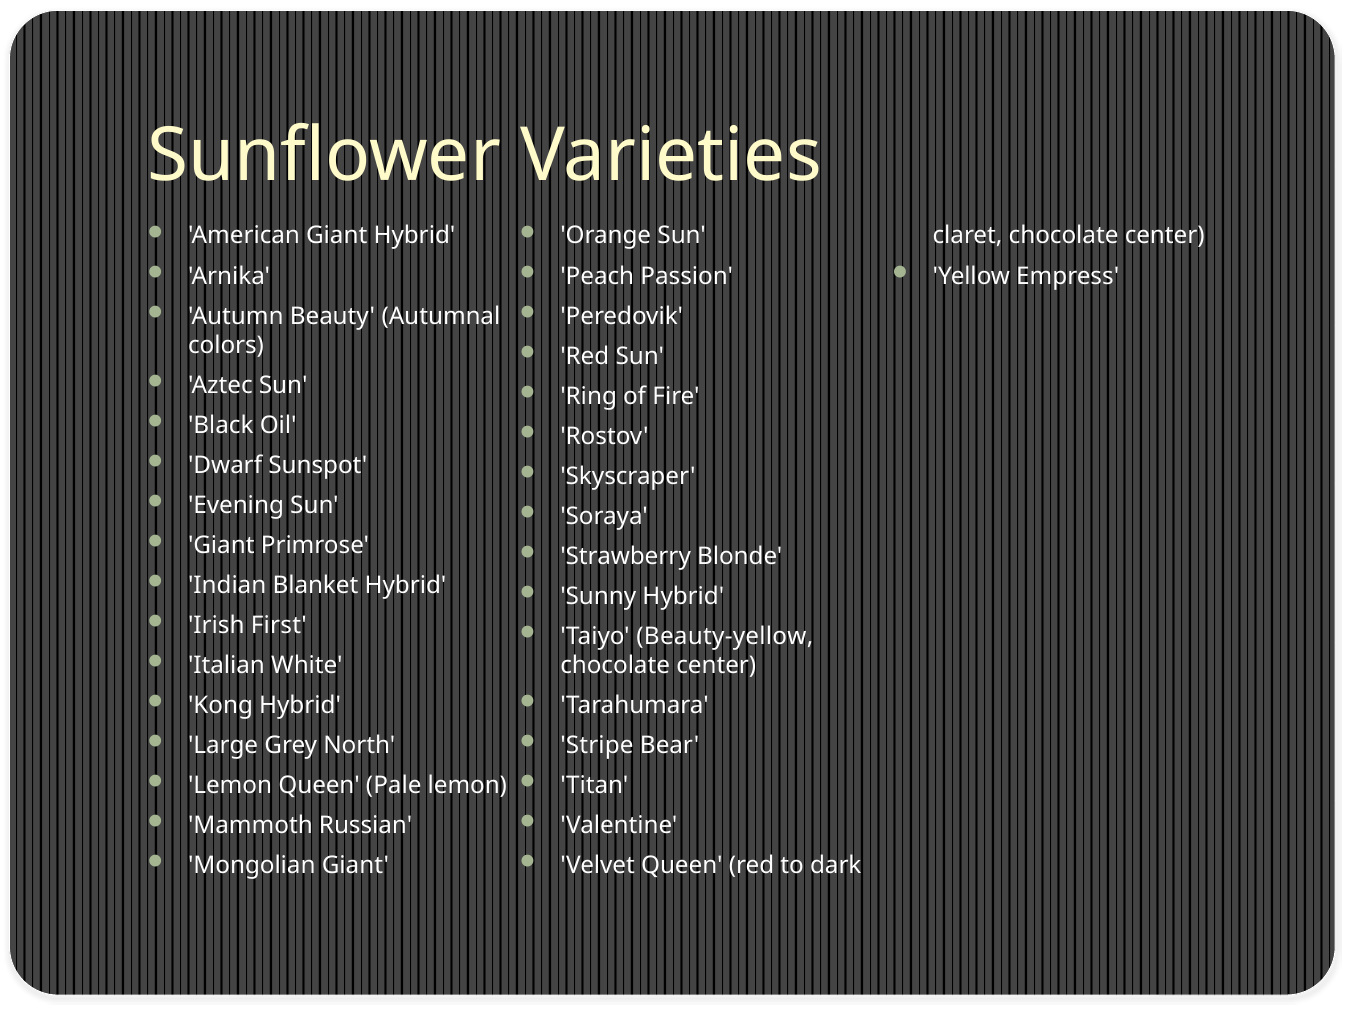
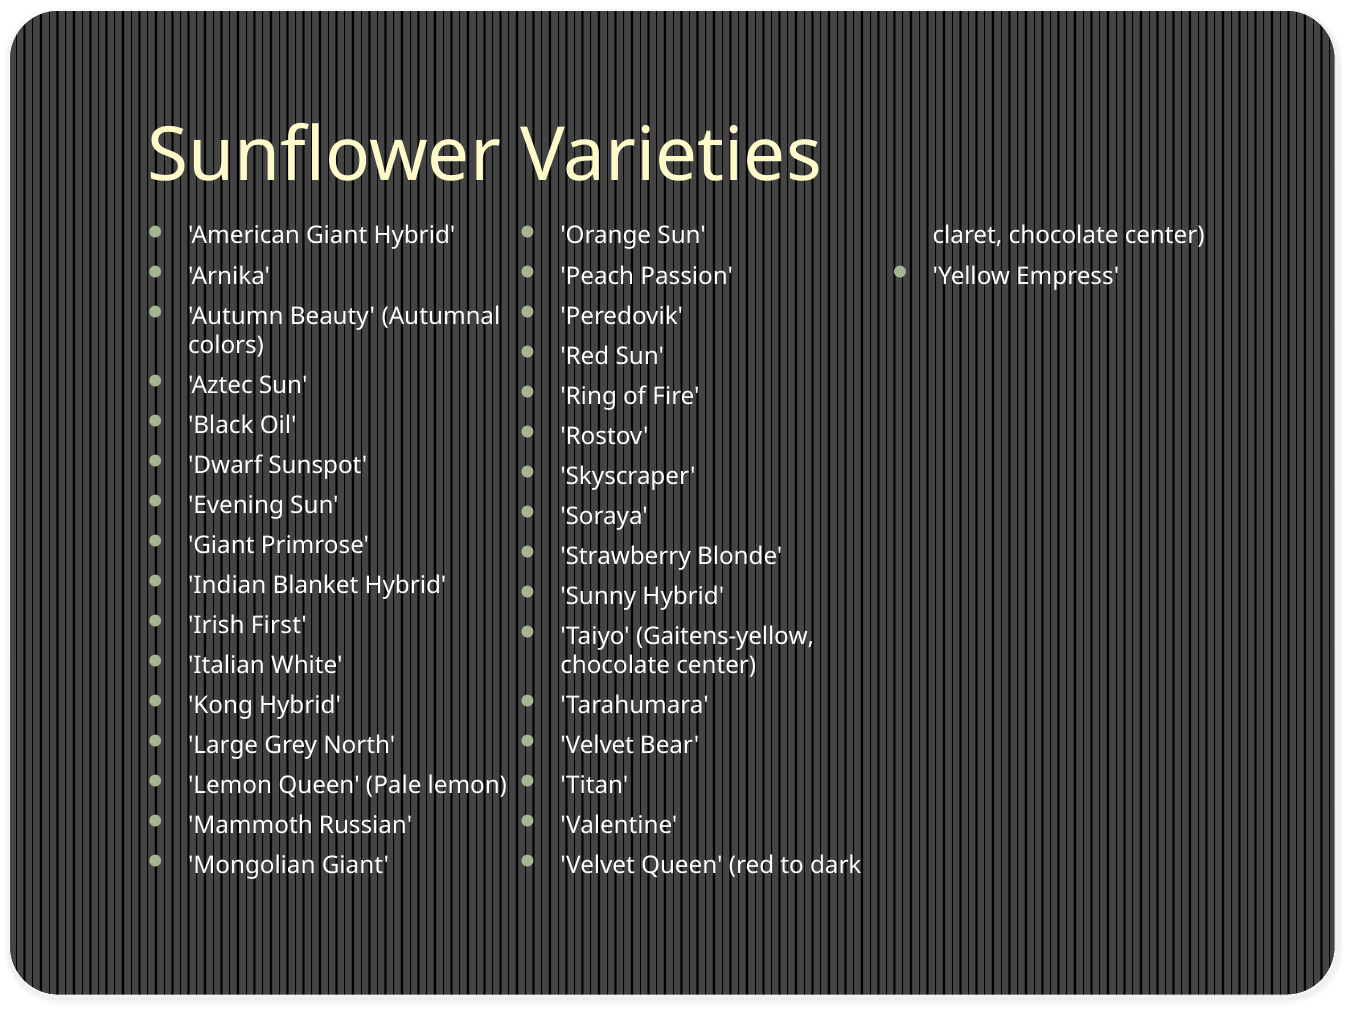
Beauty-yellow: Beauty-yellow -> Gaitens-yellow (725, 636)
Stripe: Stripe -> Velvet (597, 745)
